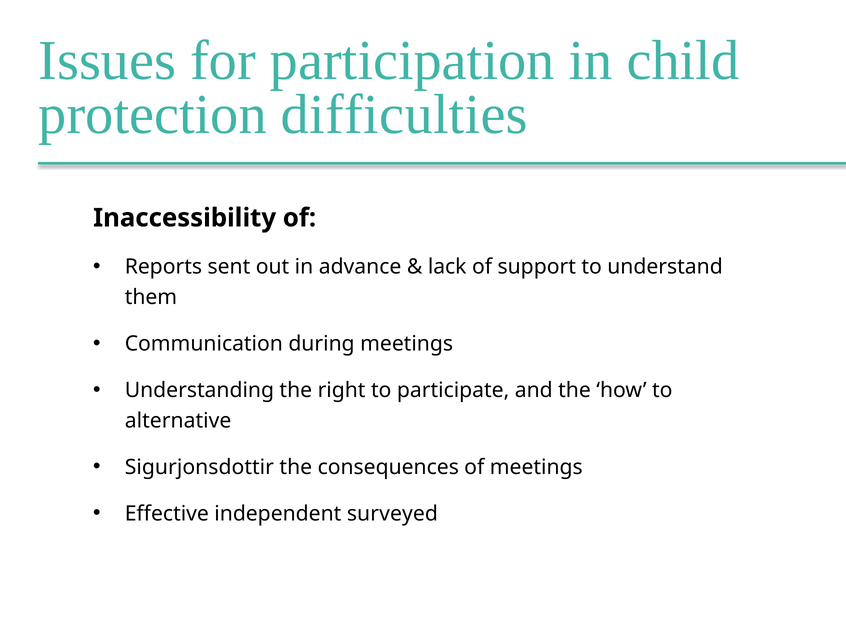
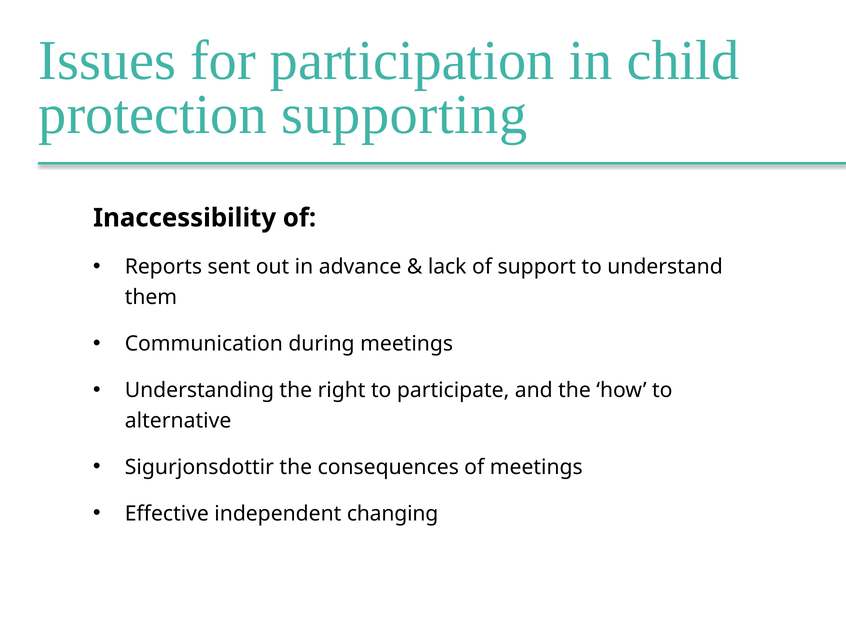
difficulties: difficulties -> supporting (404, 115)
surveyed: surveyed -> changing (393, 513)
